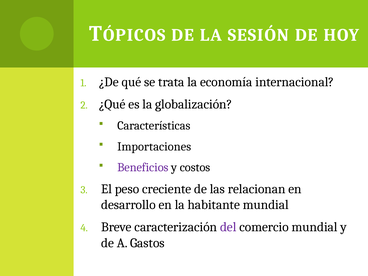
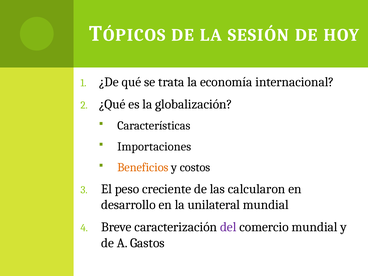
Beneficios colour: purple -> orange (143, 167)
relacionan: relacionan -> calcularon (257, 189)
habitante: habitante -> unilateral (214, 205)
